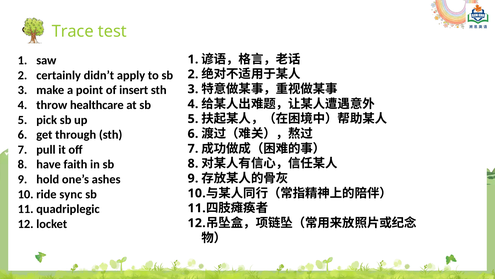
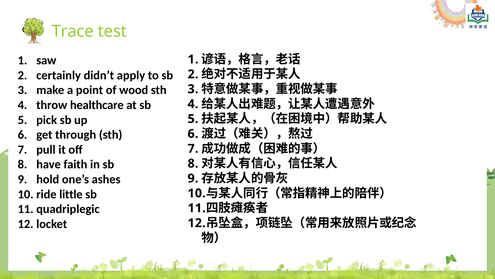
insert: insert -> wood (134, 90)
sync: sync -> little (71, 194)
